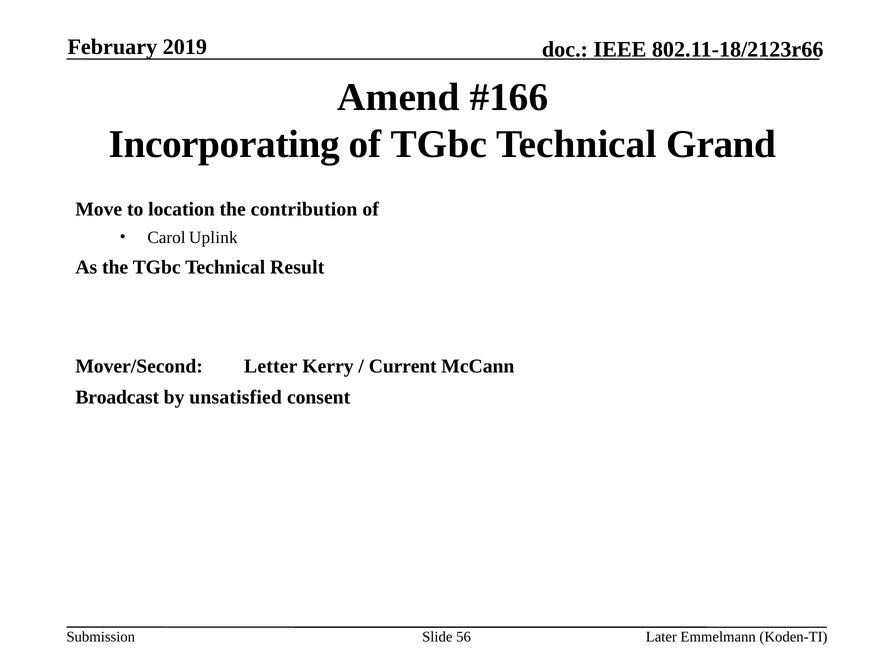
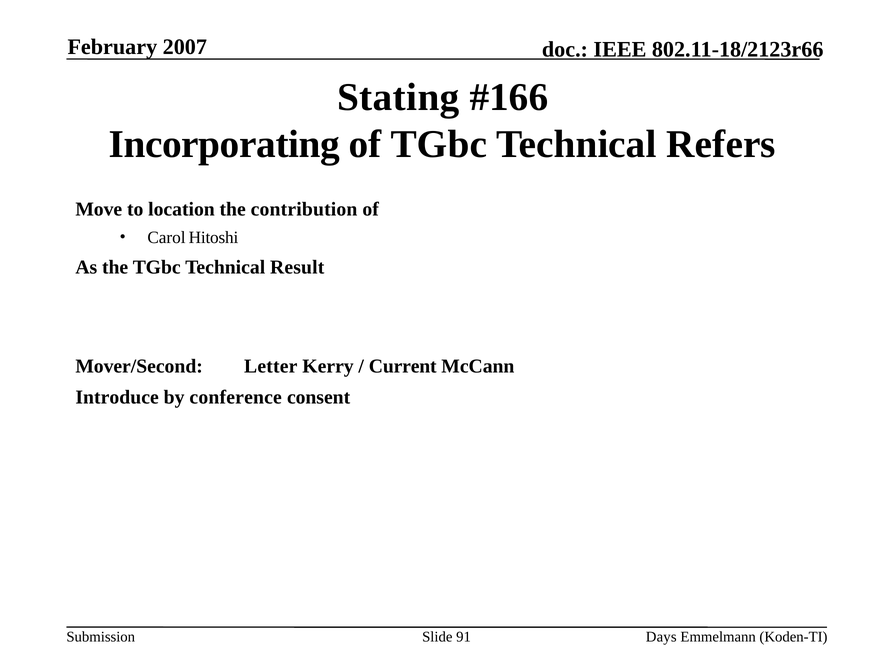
2019: 2019 -> 2007 (185, 47)
Amend: Amend -> Stating (398, 97)
Grand: Grand -> Refers (721, 144)
Uplink: Uplink -> Hitoshi (213, 238)
Broadcast: Broadcast -> Introduce (117, 397)
unsatisfied: unsatisfied -> conference (236, 397)
56: 56 -> 91 (464, 637)
Later: Later -> Days (661, 637)
